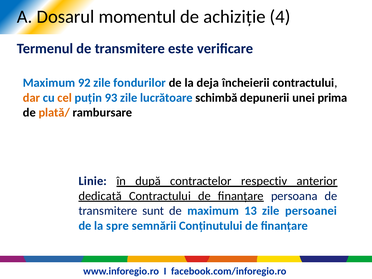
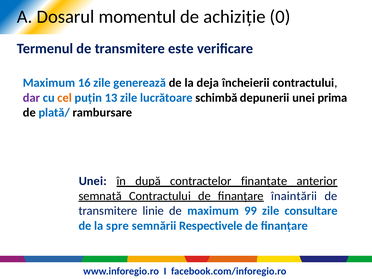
4: 4 -> 0 (280, 17)
92: 92 -> 16 (84, 83)
fondurilor: fondurilor -> generează (140, 83)
dar colour: orange -> purple (31, 98)
93: 93 -> 13 (111, 98)
plată/ colour: orange -> blue (54, 113)
Linie: Linie -> Unei (93, 181)
respectiv: respectiv -> finanțate (264, 181)
dedicată: dedicată -> semnată (100, 196)
persoana: persoana -> înaintării (294, 196)
sunt: sunt -> linie (153, 211)
13: 13 -> 99 (251, 211)
persoanei: persoanei -> consultare (311, 211)
Conținutului: Conținutului -> Respectivele (211, 226)
